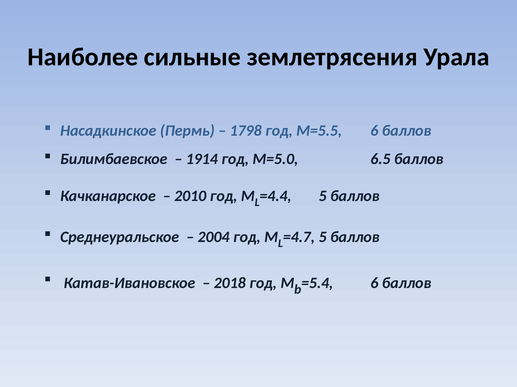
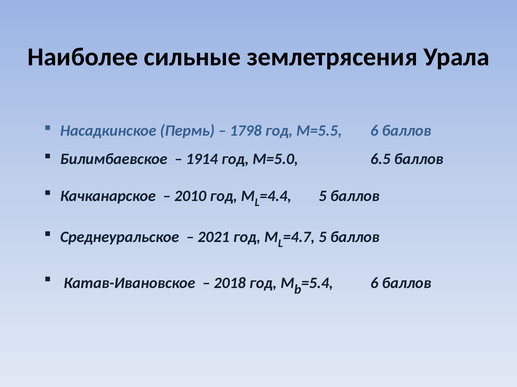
2004: 2004 -> 2021 (214, 238)
